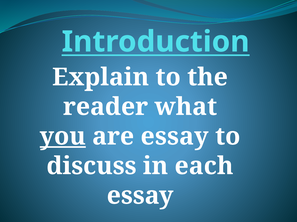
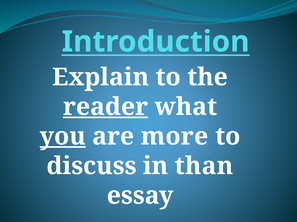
reader underline: none -> present (106, 107)
are essay: essay -> more (174, 137)
each: each -> than (204, 167)
